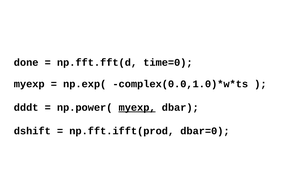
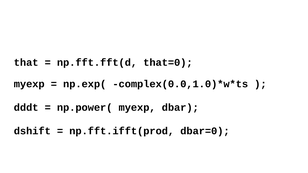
done: done -> that (26, 63)
time=0: time=0 -> that=0 (168, 63)
myexp underline: present -> none (137, 108)
